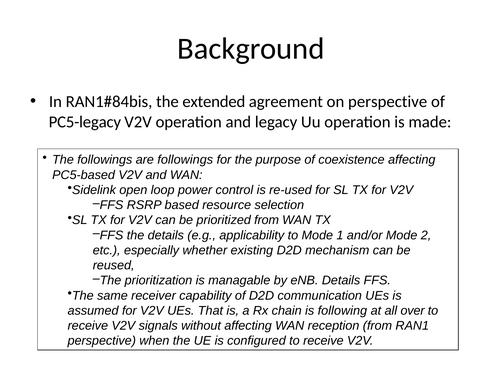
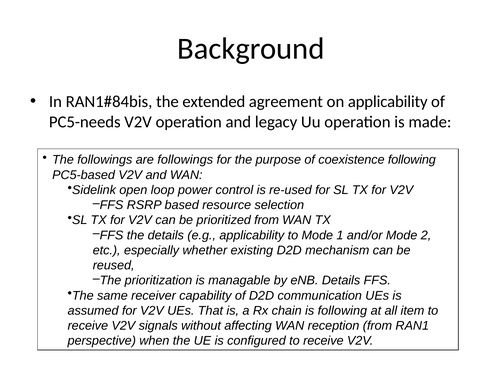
on perspective: perspective -> applicability (388, 102)
PC5-legacy: PC5-legacy -> PC5-needs (85, 122)
coexistence affecting: affecting -> following (412, 160)
over: over -> item (413, 310)
